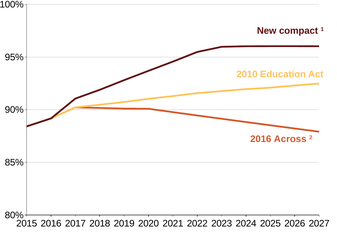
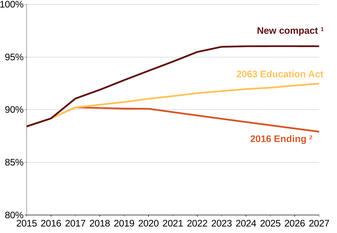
2010: 2010 -> 2063 (247, 74)
Across: Across -> Ending (290, 139)
